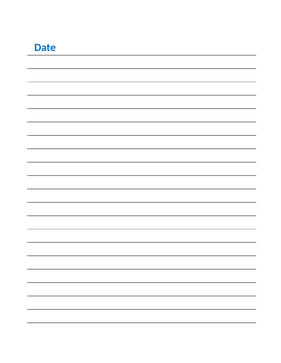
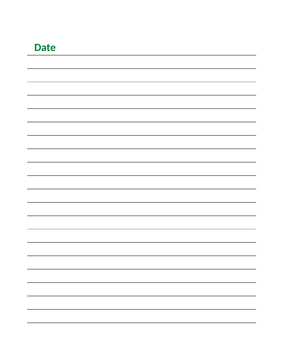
Date colour: blue -> green (45, 48)
